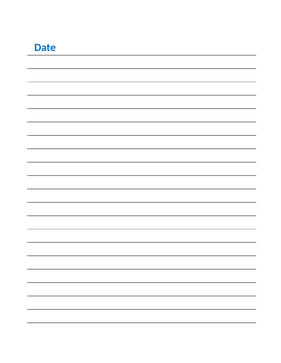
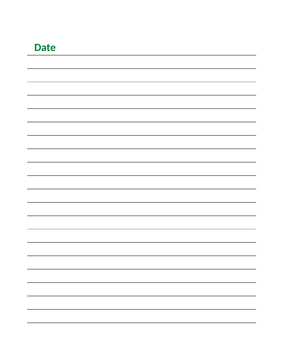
Date colour: blue -> green (45, 48)
